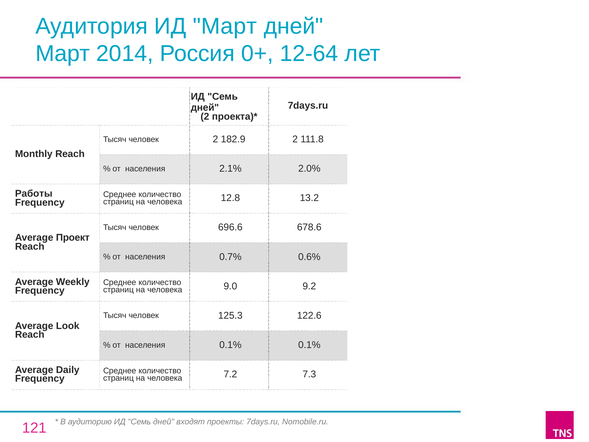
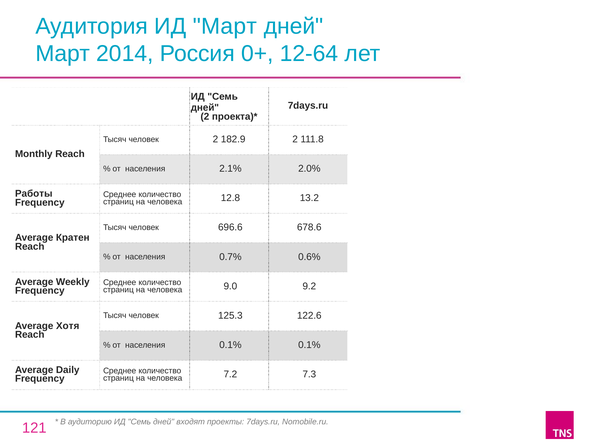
Проект: Проект -> Кратен (73, 238)
Look: Look -> Хотя (68, 326)
